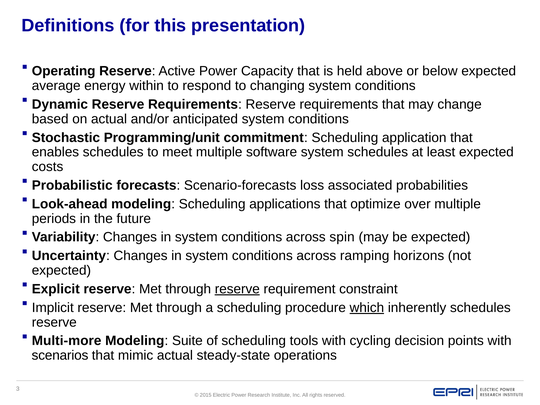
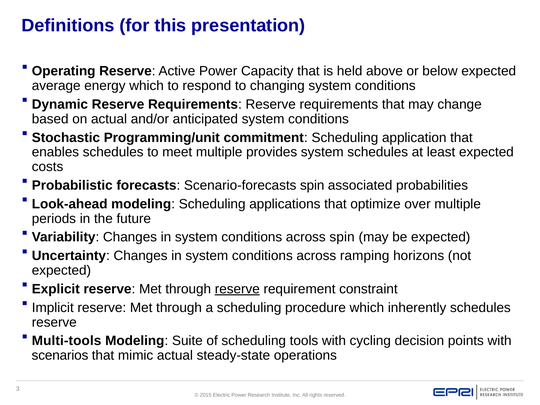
energy within: within -> which (147, 86)
software: software -> provides (272, 152)
Scenario-forecasts loss: loss -> spin (312, 185)
which underline: present -> none (367, 308)
Multi-more: Multi-more -> Multi-tools (67, 341)
